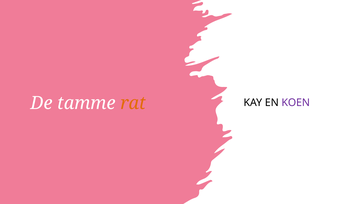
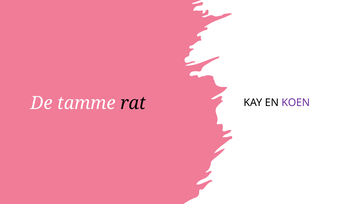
rat colour: orange -> black (133, 103)
